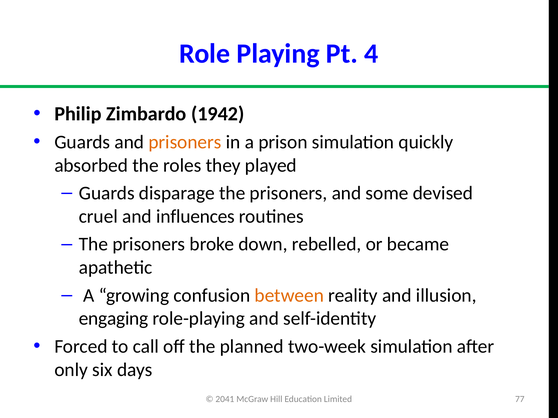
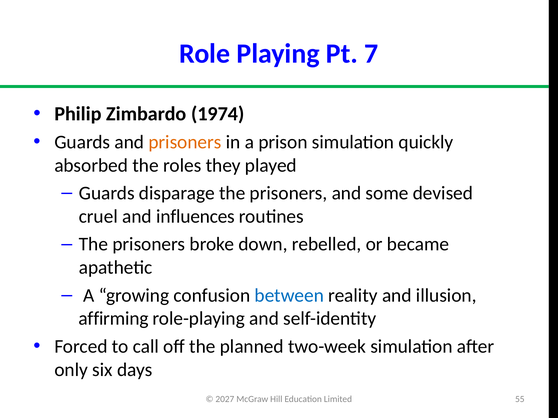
4: 4 -> 7 (371, 54)
1942: 1942 -> 1974 (218, 114)
between colour: orange -> blue (289, 296)
engaging: engaging -> affirming (114, 319)
2041: 2041 -> 2027 (225, 400)
77: 77 -> 55 (520, 400)
